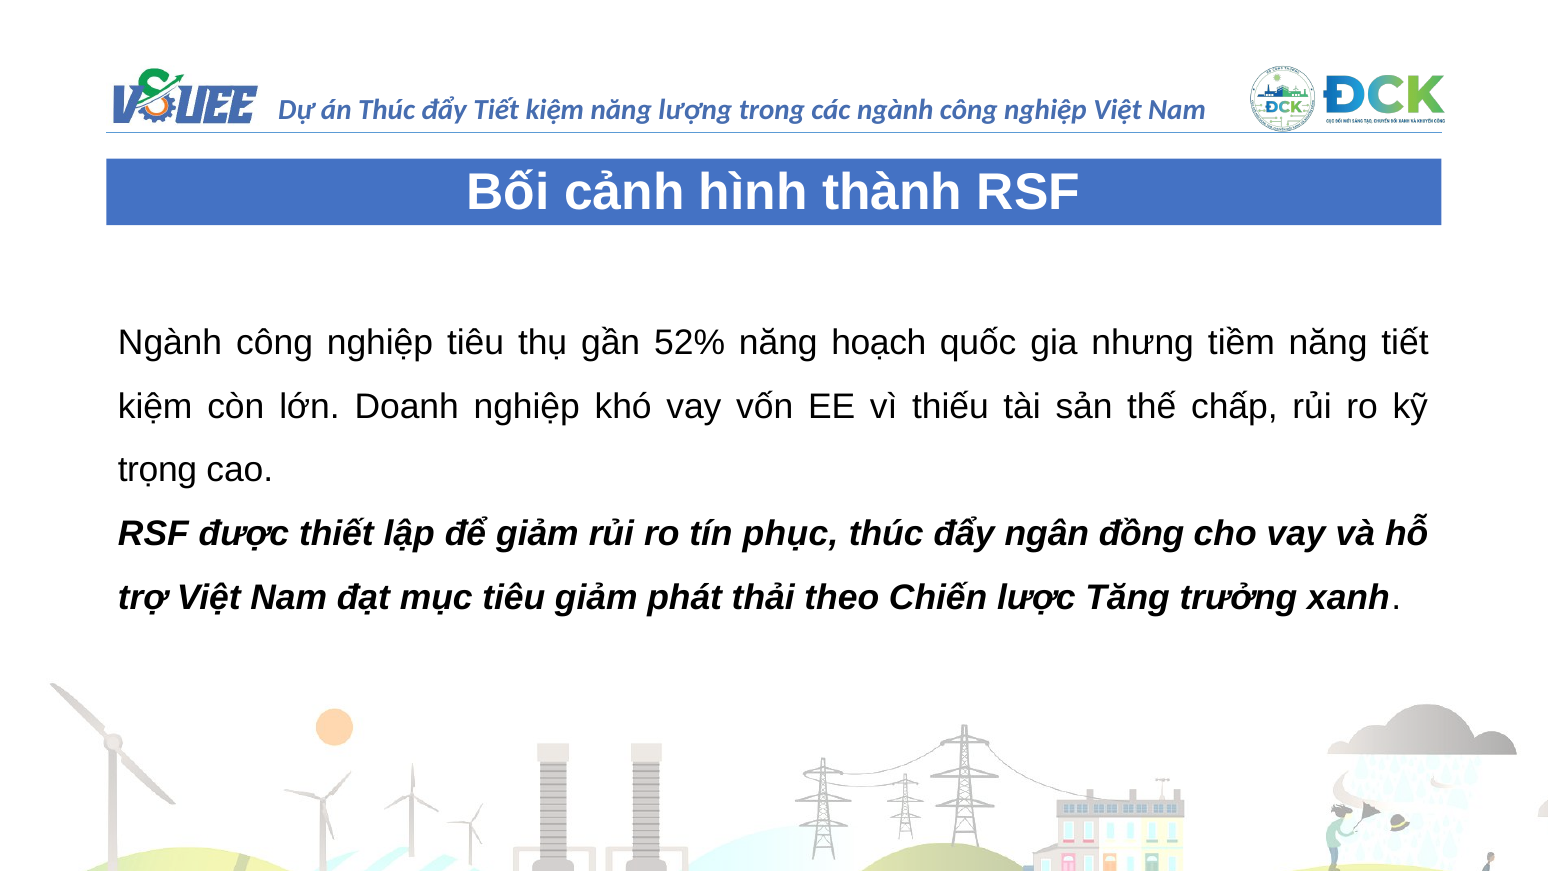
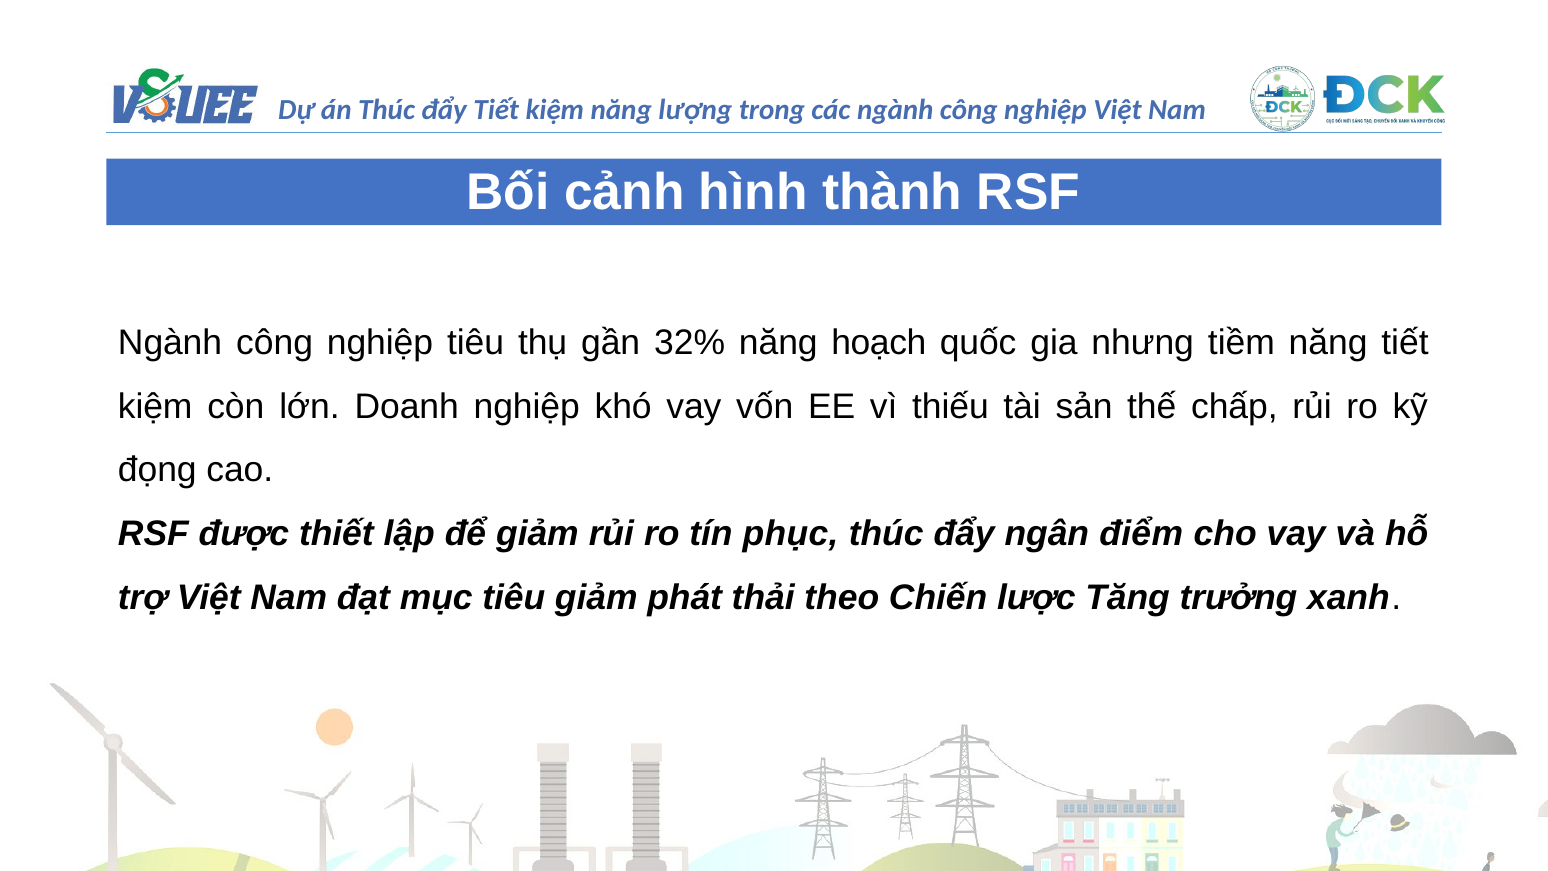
52%: 52% -> 32% (690, 342)
trọng: trọng -> đọng (157, 470)
đồng: đồng -> điểm (1141, 534)
